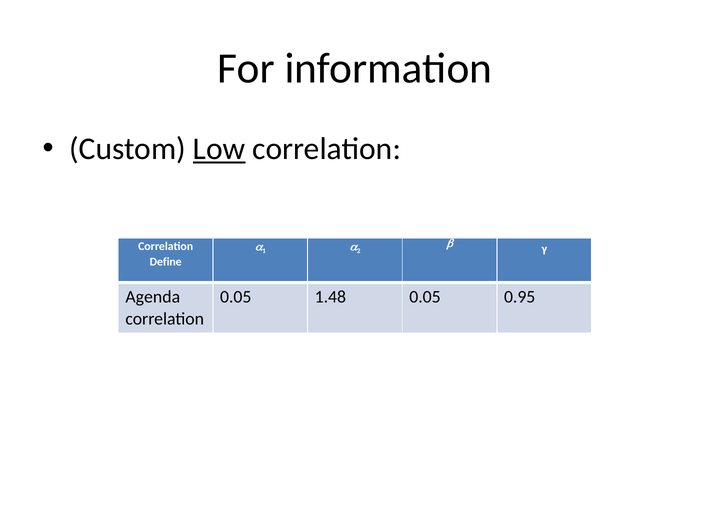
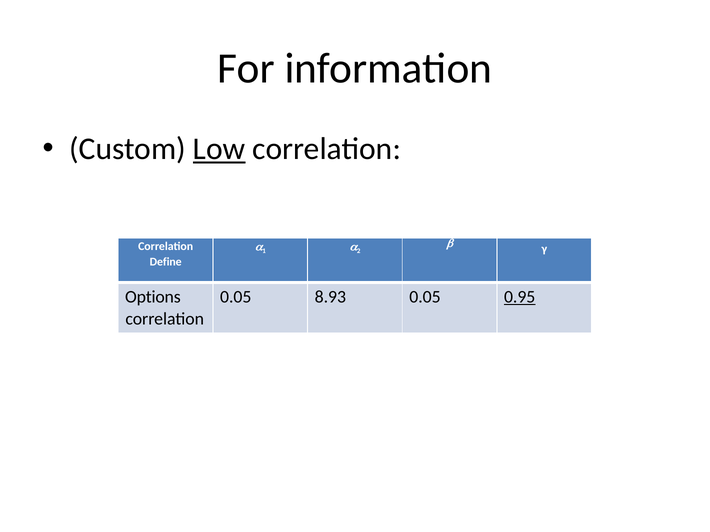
Agenda: Agenda -> Options (153, 297)
1.48: 1.48 -> 8.93 (330, 297)
0.95 underline: none -> present (520, 297)
